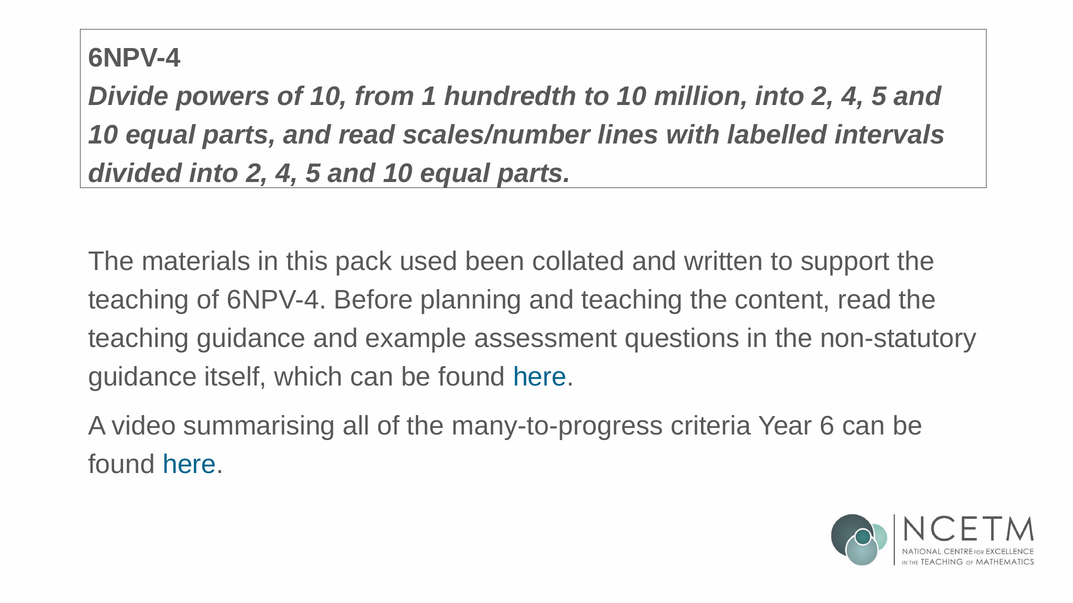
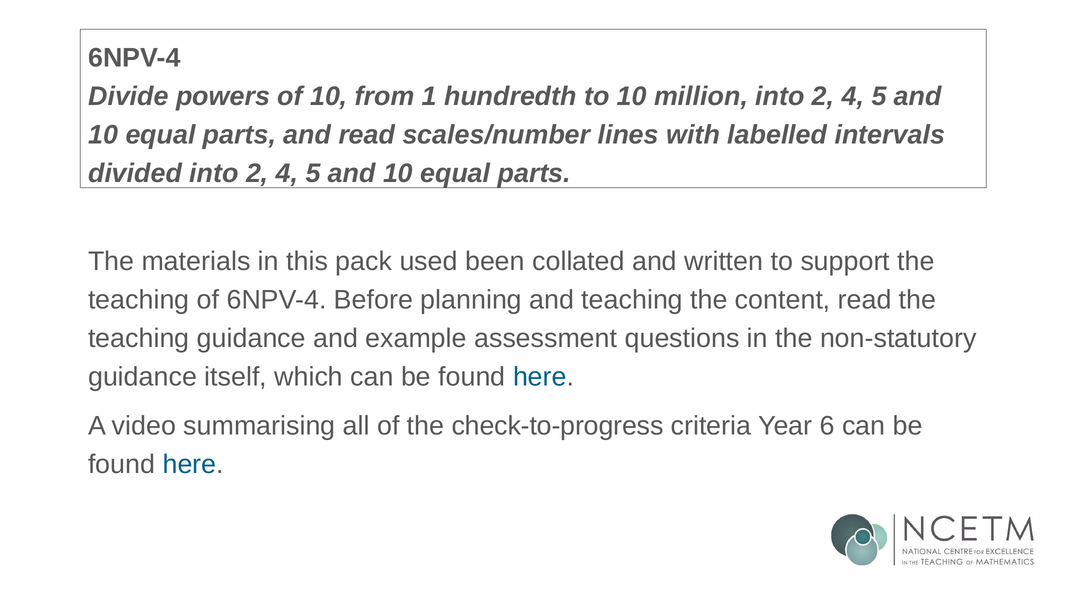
many-to-progress: many-to-progress -> check-to-progress (558, 426)
